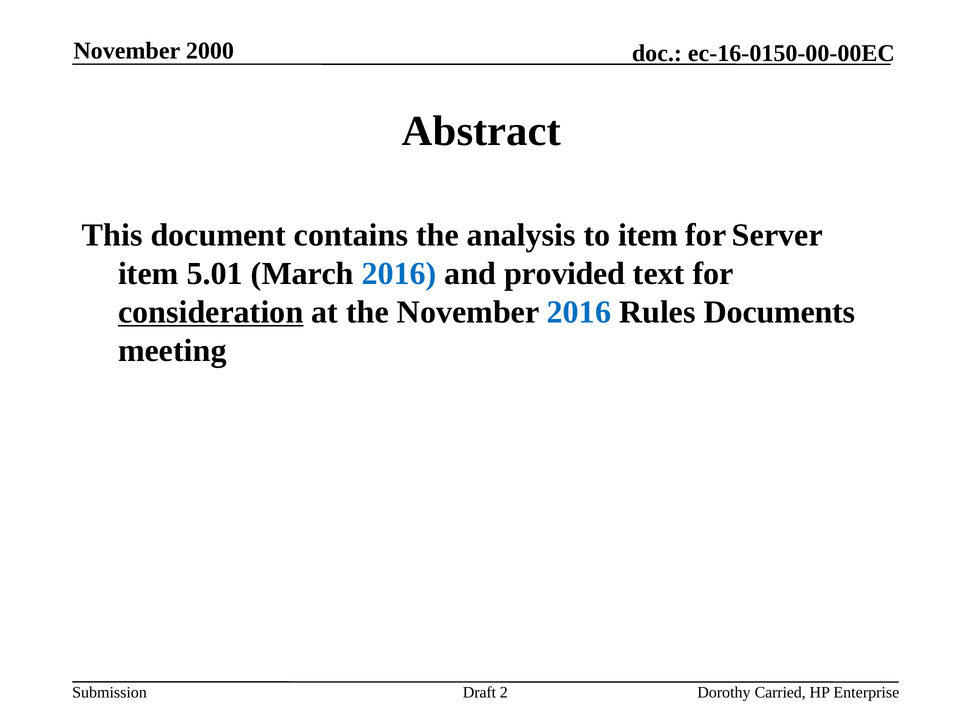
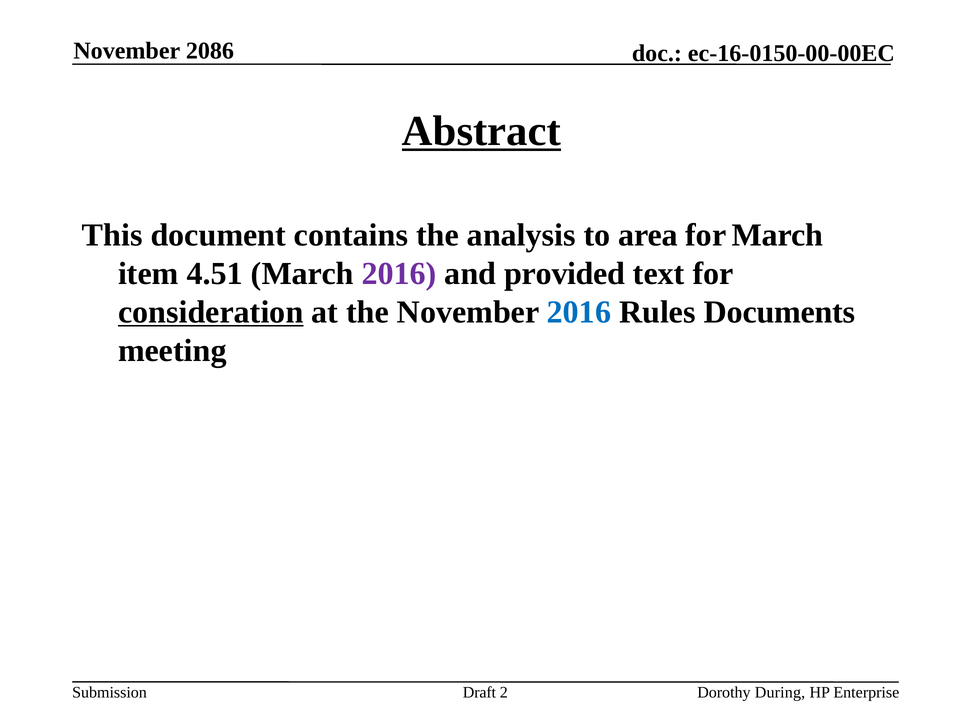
2000: 2000 -> 2086 (210, 51)
Abstract underline: none -> present (481, 131)
to item: item -> area (648, 235)
for Server: Server -> March (778, 235)
5.01: 5.01 -> 4.51 (215, 274)
2016 colour: blue -> purple (399, 274)
Carried: Carried -> During (780, 693)
